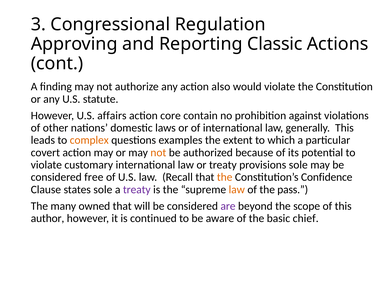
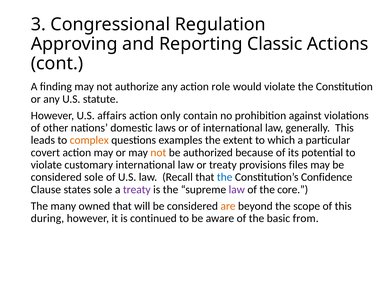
also: also -> role (221, 86)
core: core -> only (170, 115)
provisions sole: sole -> files (298, 164)
considered free: free -> sole (94, 177)
the colour: orange -> blue (225, 177)
law colour: orange -> purple (237, 189)
pass: pass -> core (293, 189)
are colour: purple -> orange (228, 205)
author: author -> during (47, 218)
chief: chief -> from (306, 218)
